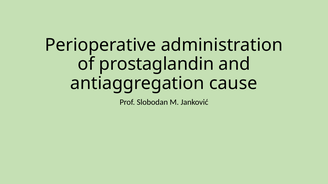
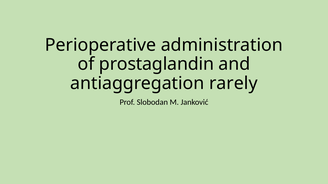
cause: cause -> rarely (233, 83)
